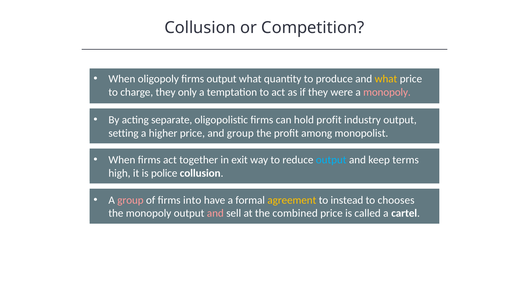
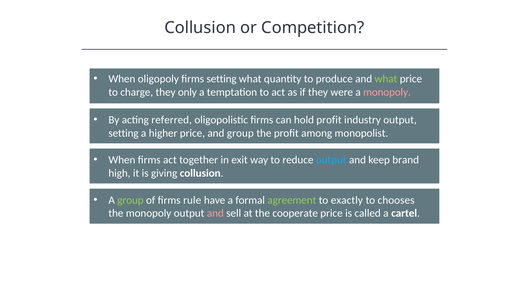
firms output: output -> setting (222, 79)
what colour: yellow -> light green (386, 79)
separate: separate -> referred (172, 120)
terms: terms -> brand (406, 160)
police: police -> giving (164, 173)
group colour: pink -> light green (130, 201)
into: into -> rule (192, 201)
agreement colour: yellow -> light green (292, 201)
instead: instead -> exactly (347, 201)
combined: combined -> cooperate (295, 214)
